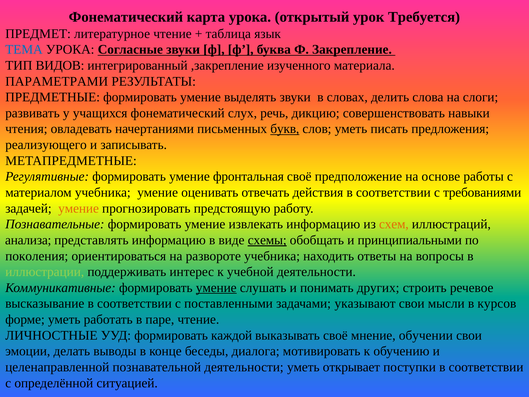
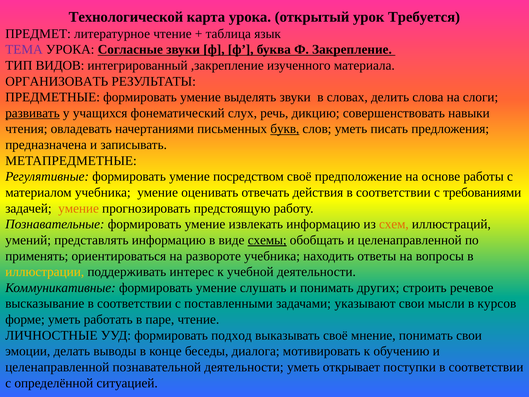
Фонематический: Фонематический -> Технологической (126, 17)
ТЕМА colour: blue -> purple (24, 50)
ПАРАМЕТРАМИ: ПАРАМЕТРАМИ -> ОРГАНИЗОВАТЬ (57, 81)
развивать underline: none -> present (32, 113)
реализующего: реализующего -> предназначена (46, 145)
фронтальная: фронтальная -> посредством (248, 176)
анализа: анализа -> умений (28, 240)
обобщать и принципиальными: принципиальными -> целенаправленной (410, 240)
поколения: поколения -> применять (37, 256)
иллюстрации colour: light green -> yellow (45, 272)
умение underline: present -> none (216, 288)
каждой: каждой -> подход (231, 335)
мнение обучении: обучении -> понимать (426, 335)
